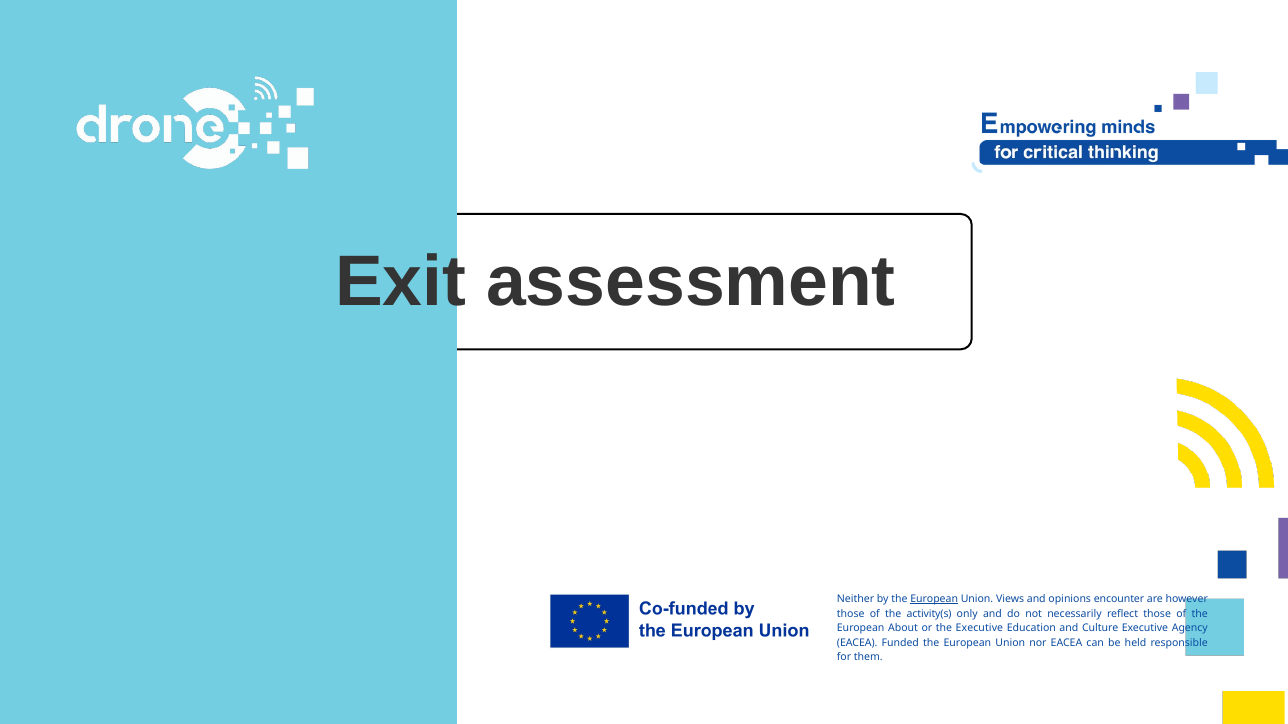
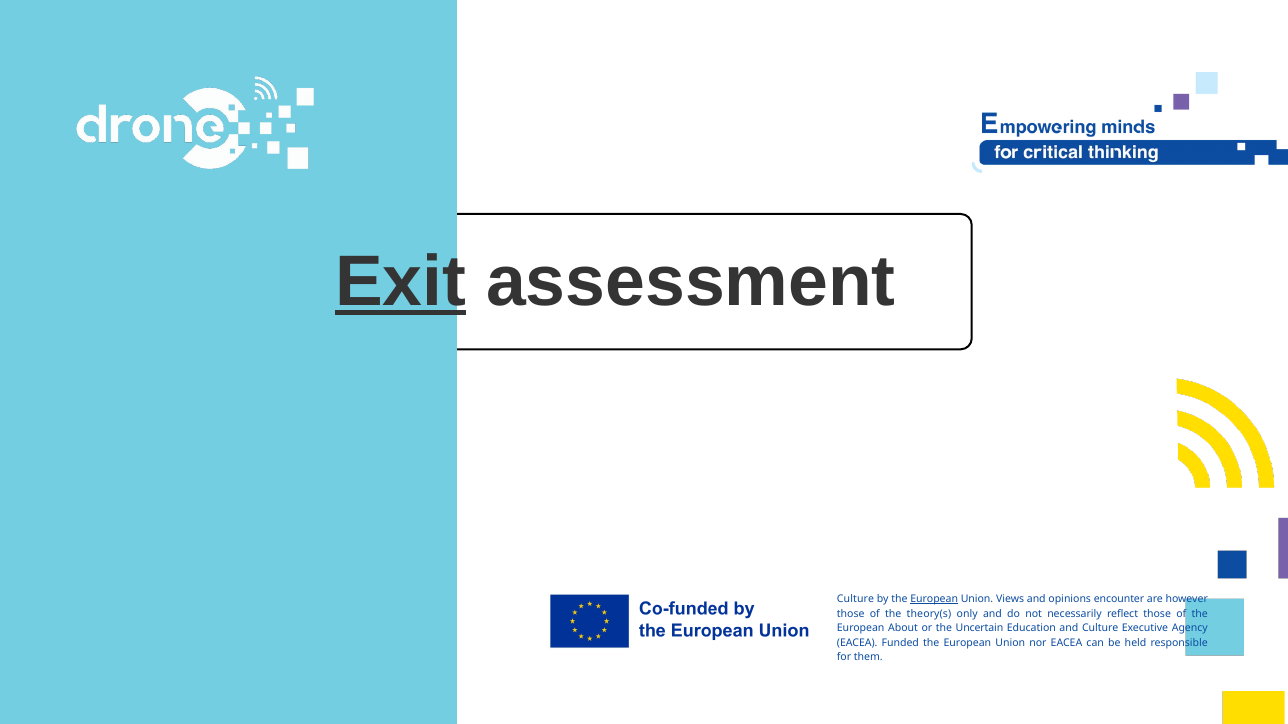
Exit underline: none -> present (401, 282)
Neither: Neither -> Culture (856, 599)
activity(s: activity(s -> theory(s (929, 614)
the Executive: Executive -> Uncertain (980, 629)
